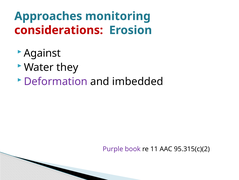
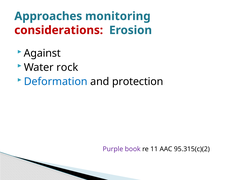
they: they -> rock (67, 67)
Deformation colour: purple -> blue (56, 81)
imbedded: imbedded -> protection (138, 81)
